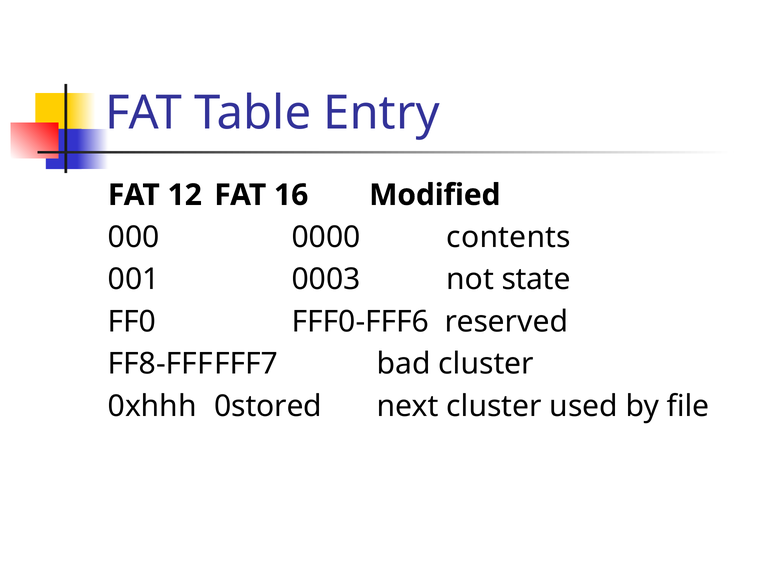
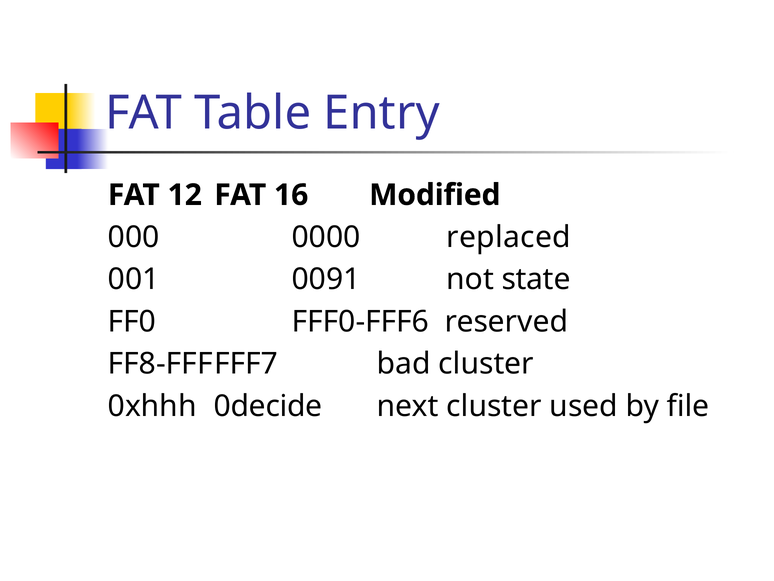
contents: contents -> replaced (509, 237)
0003: 0003 -> 0091 (326, 279)
0stored: 0stored -> 0decide (268, 406)
